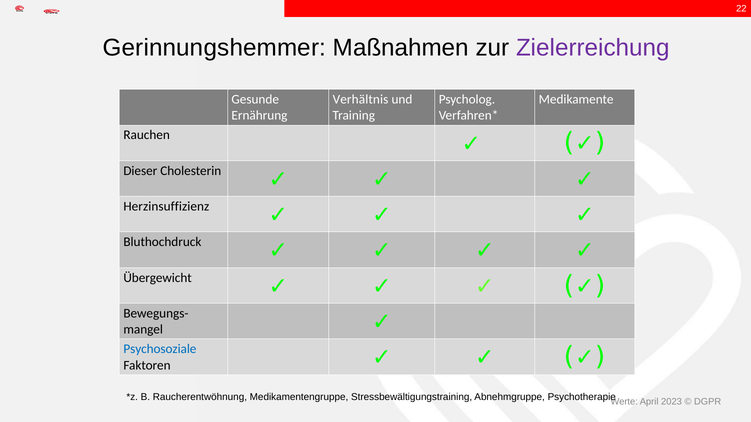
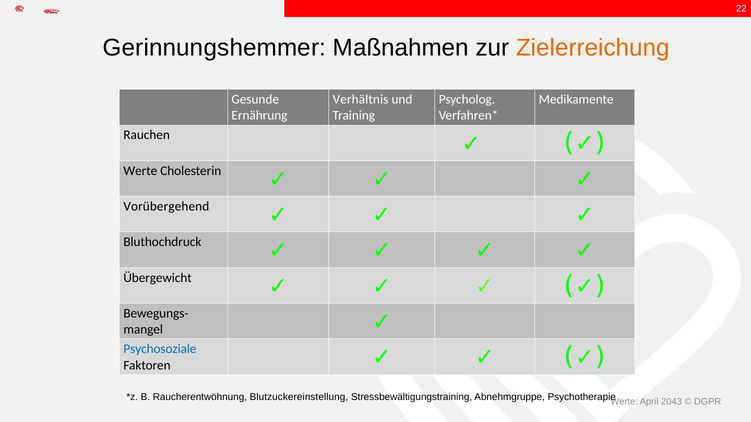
Zielerreichung colour: purple -> orange (593, 48)
Dieser: Dieser -> Werte (140, 171)
Herzinsuffizienz: Herzinsuffizienz -> Vorübergehend (166, 207)
Medikamentengruppe: Medikamentengruppe -> Blutzuckereinstellung (299, 397)
2023: 2023 -> 2043 (672, 402)
